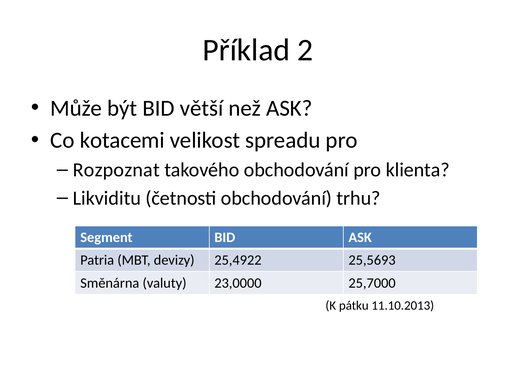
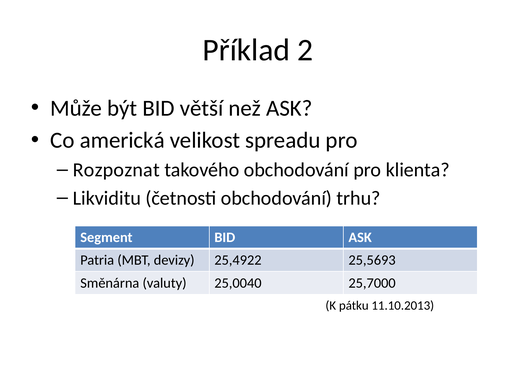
kotacemi: kotacemi -> americká (122, 140)
23,0000: 23,0000 -> 25,0040 (238, 283)
